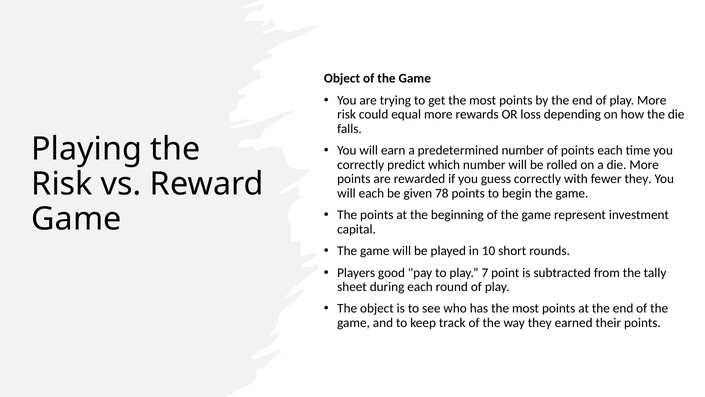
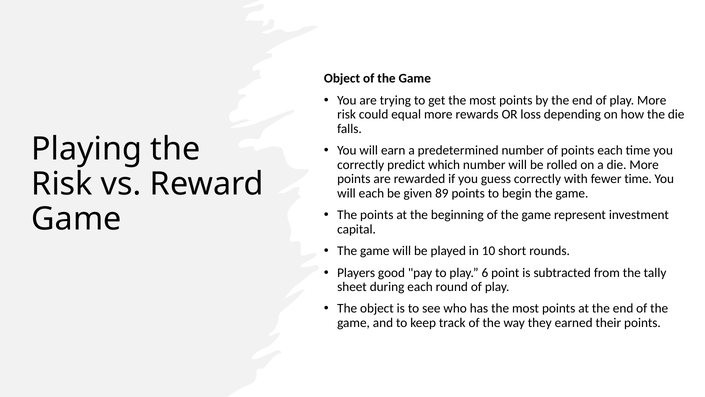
fewer they: they -> time (638, 179)
78: 78 -> 89 (442, 193)
7: 7 -> 6 (485, 272)
